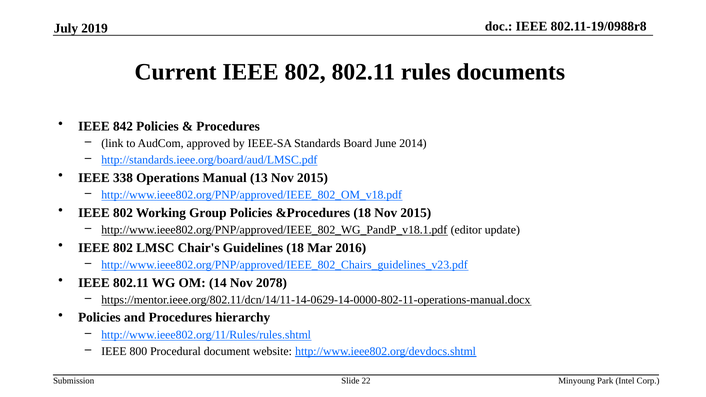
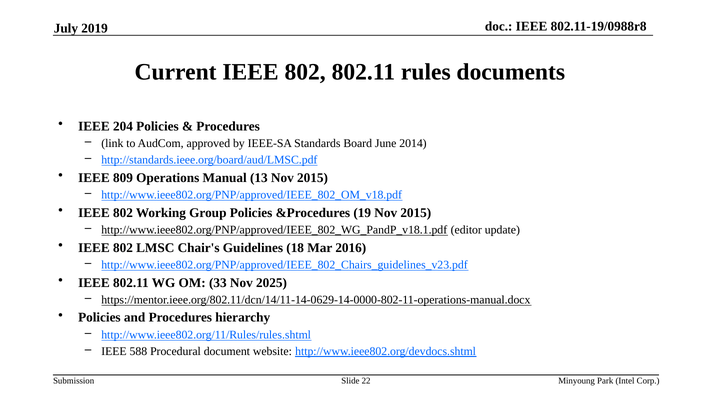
842: 842 -> 204 (123, 126)
338: 338 -> 809 (123, 178)
&Procedures 18: 18 -> 19 (362, 213)
14: 14 -> 33 (218, 283)
2078: 2078 -> 2025 (272, 283)
800: 800 -> 588 (138, 351)
